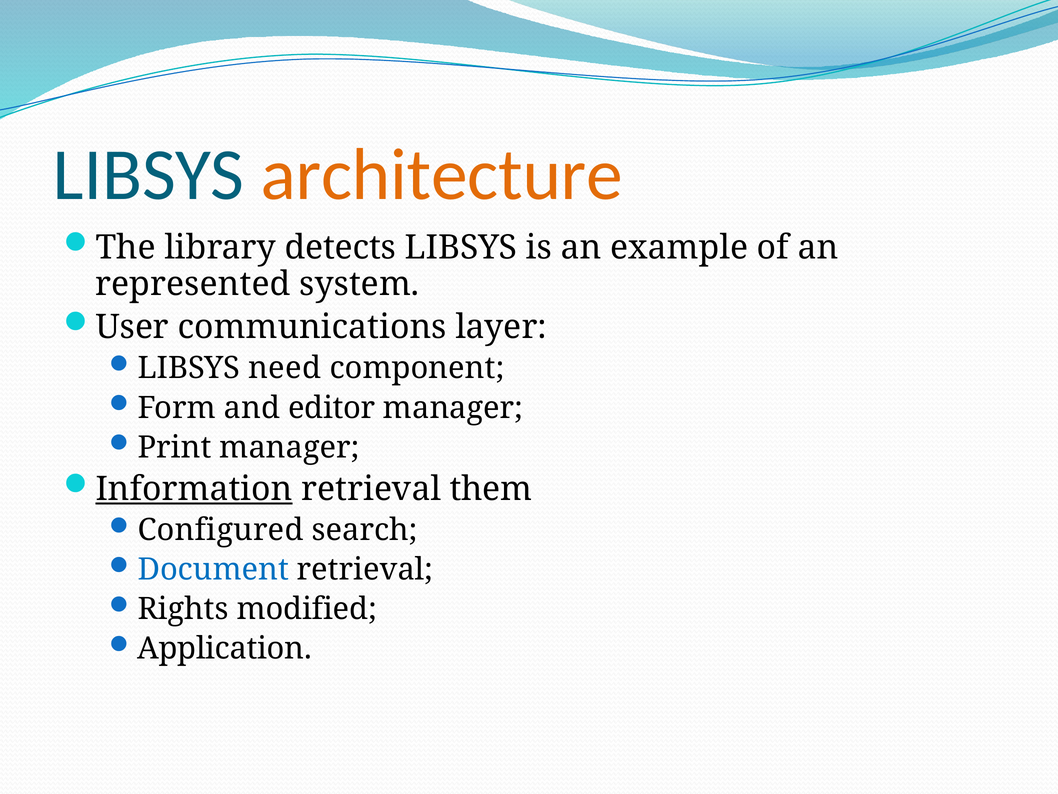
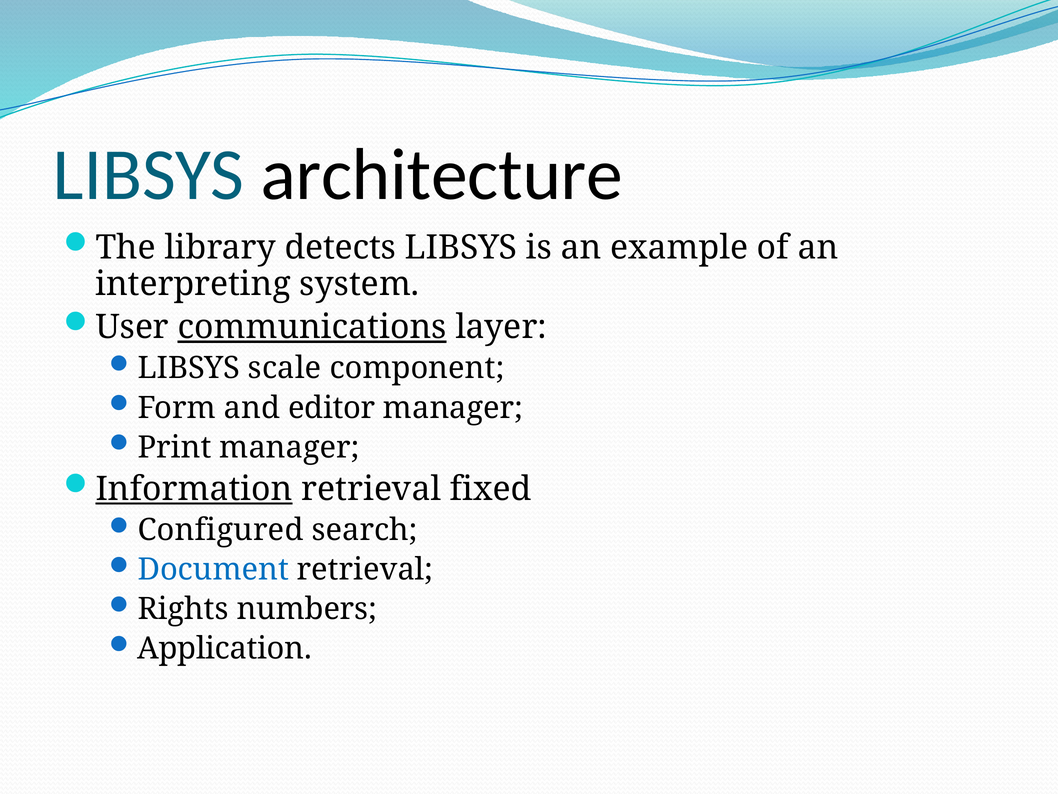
architecture colour: orange -> black (442, 175)
represented: represented -> interpreting (193, 284)
communications underline: none -> present (312, 327)
need: need -> scale (285, 368)
them: them -> fixed (491, 489)
modified: modified -> numbers (307, 609)
